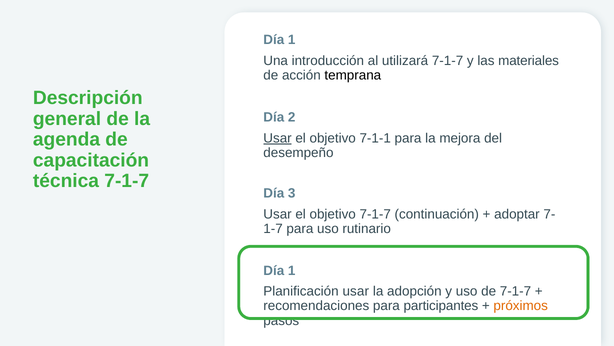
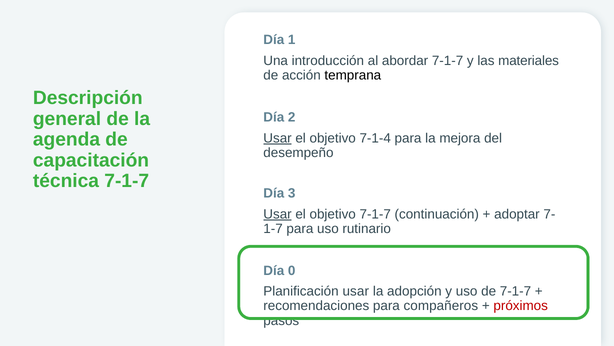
utilizará: utilizará -> abordar (405, 61)
7-1-1: 7-1-1 -> 7-1-4 (375, 138)
Usar underline: none -> present (278, 214)
1: 1 -> 0 (292, 270)
participantes: participantes -> compañeros (441, 305)
próximos colour: orange -> red (521, 305)
